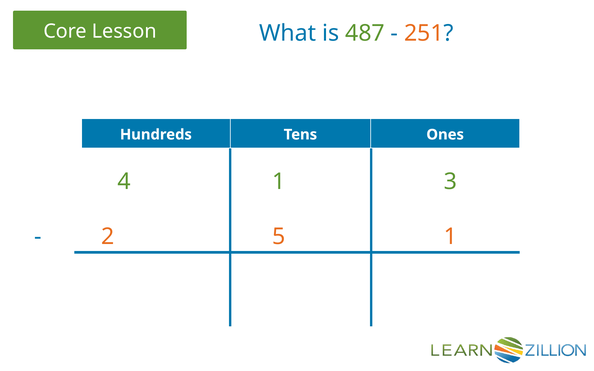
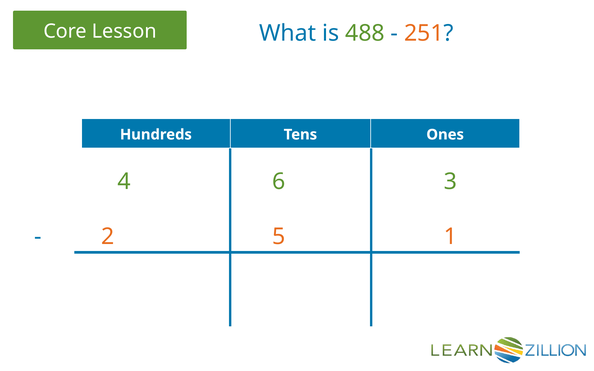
487: 487 -> 488 (365, 33)
4 1: 1 -> 6 (279, 182)
